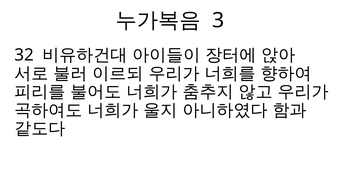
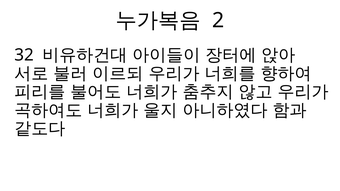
3: 3 -> 2 (218, 20)
